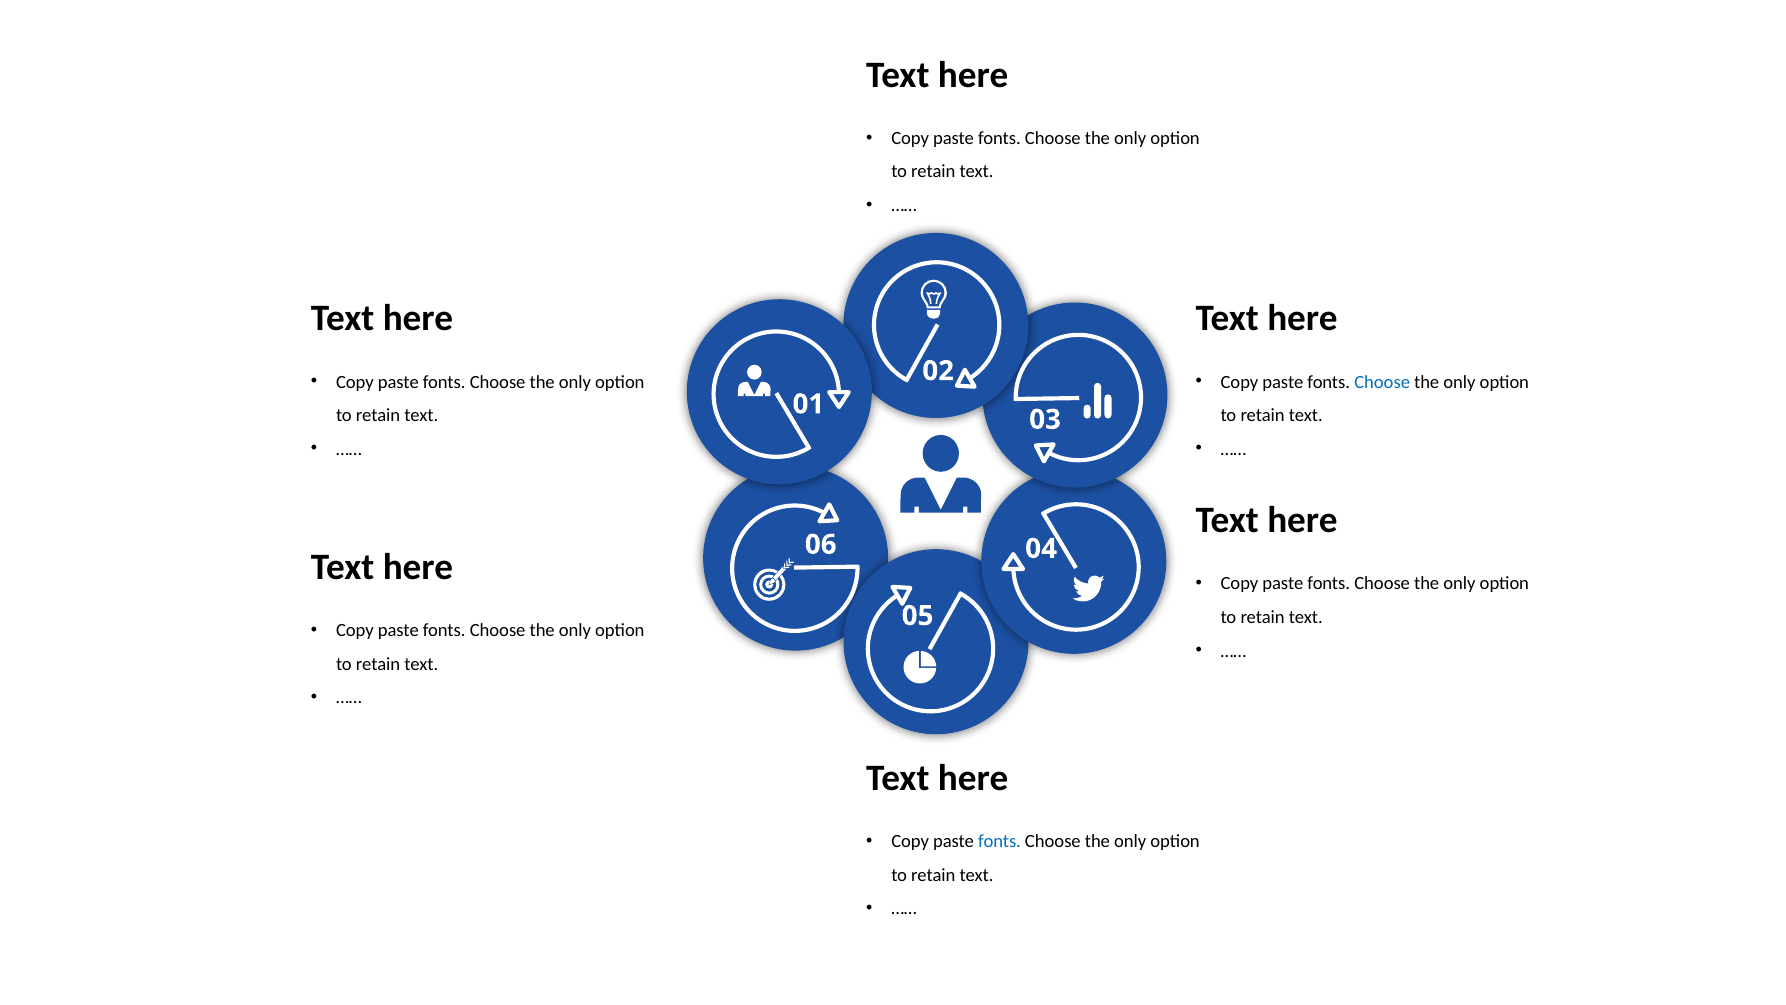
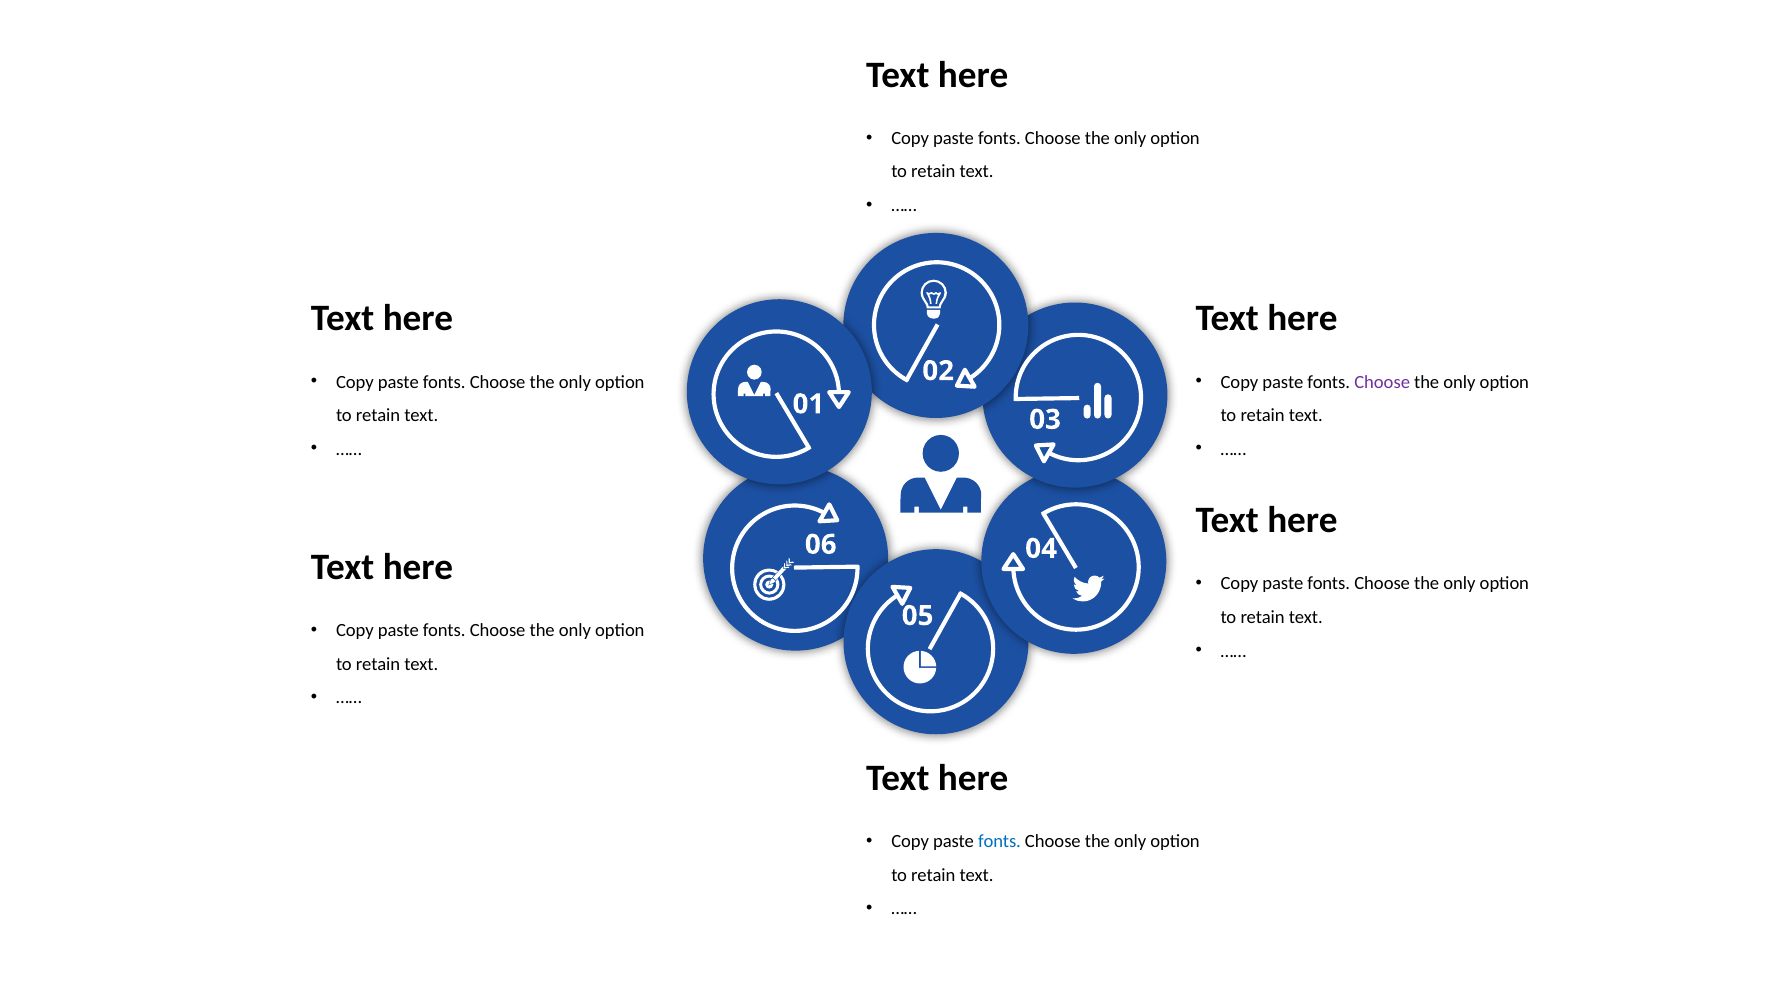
Choose colour: blue -> purple (1382, 382)
